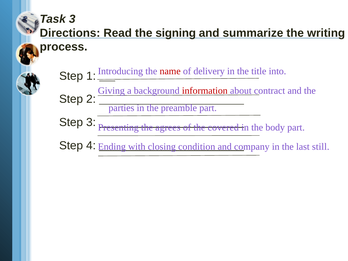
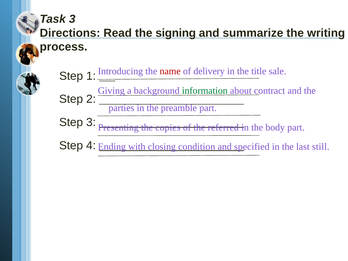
into: into -> sale (277, 71)
information colour: red -> green (205, 91)
agrees: agrees -> copies (168, 127)
covered: covered -> referred (223, 127)
company: company -> specified (252, 147)
